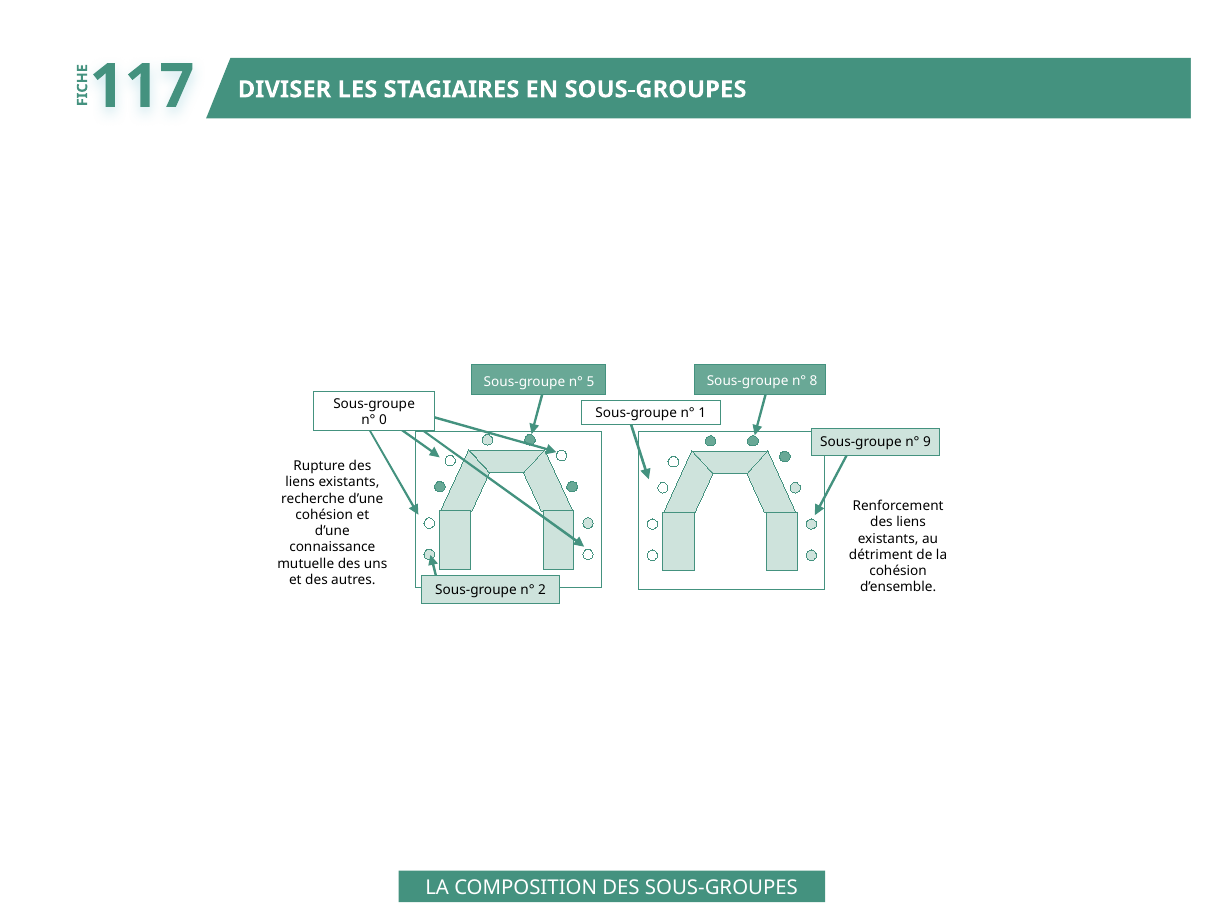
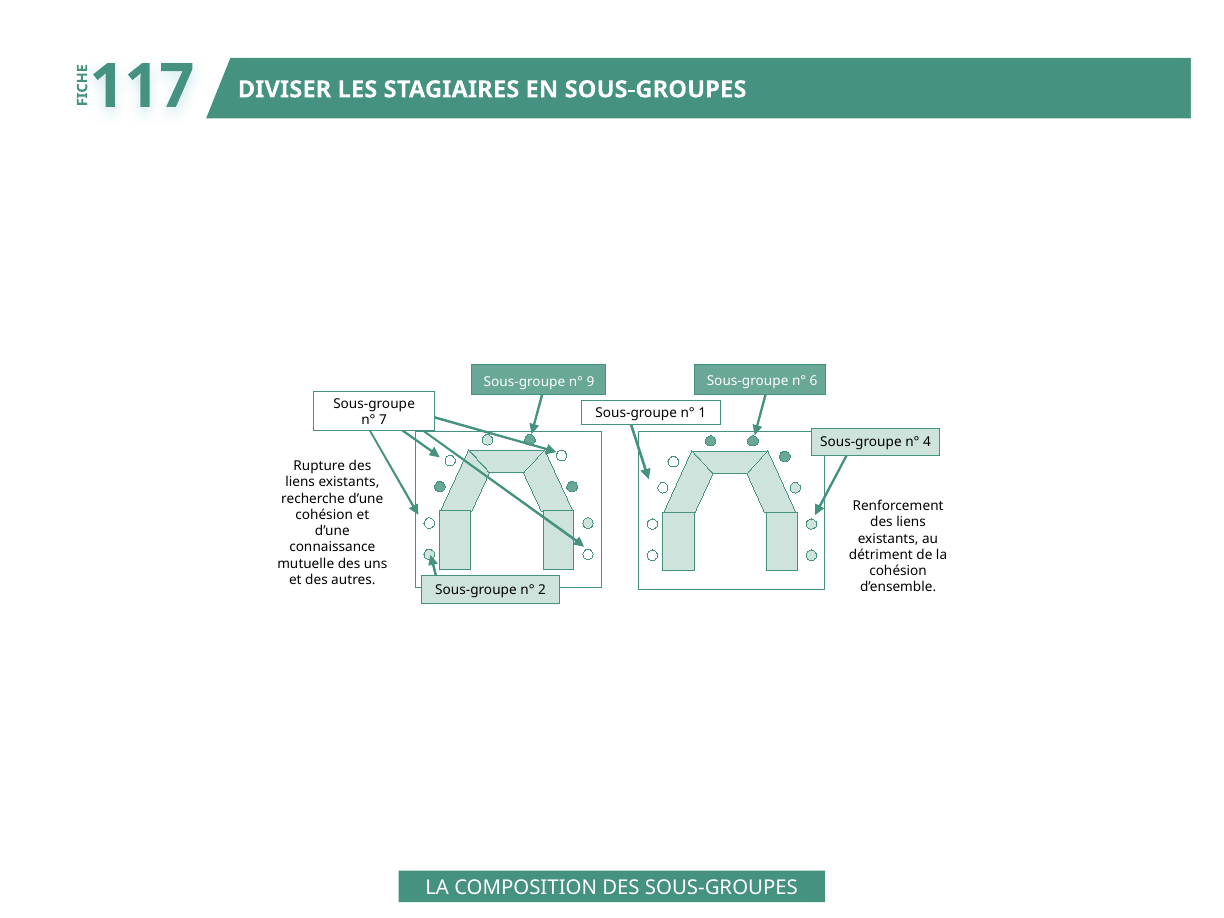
8: 8 -> 6 (814, 381)
5: 5 -> 9 (591, 382)
0: 0 -> 7 (383, 420)
9: 9 -> 4 (927, 442)
